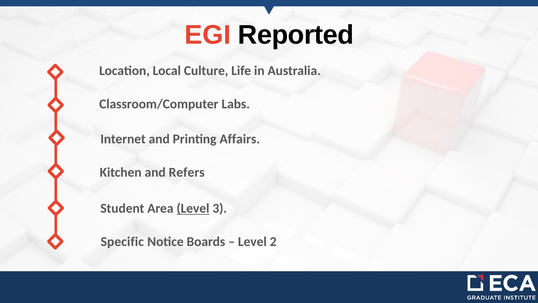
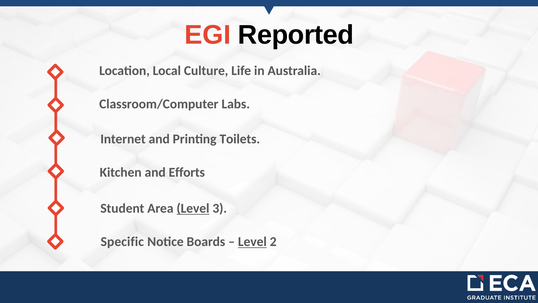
Affairs: Affairs -> Toilets (240, 139)
Refers: Refers -> Efforts (187, 172)
Level underline: none -> present (252, 242)
